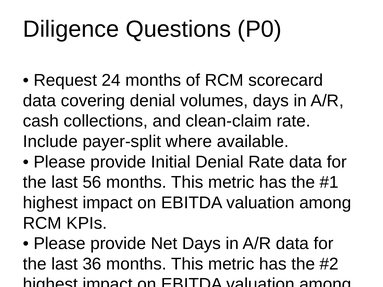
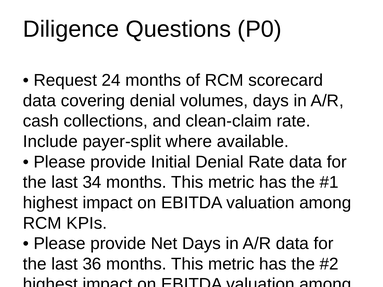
56: 56 -> 34 (92, 182)
